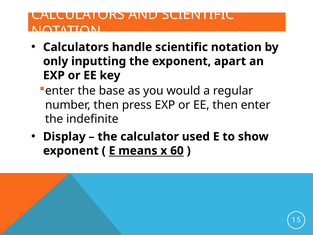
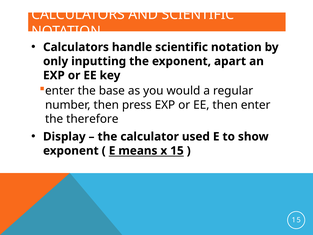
indefinite: indefinite -> therefore (92, 119)
x 60: 60 -> 15 (177, 151)
